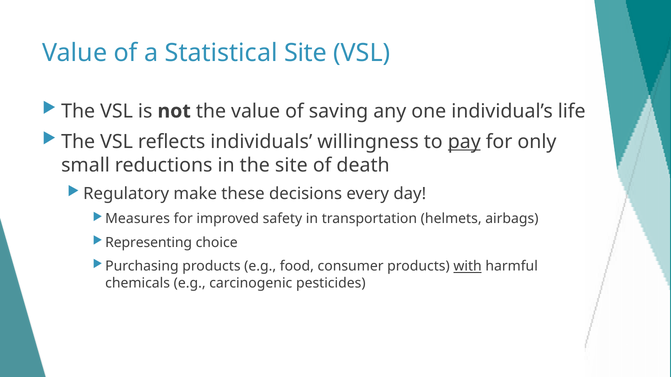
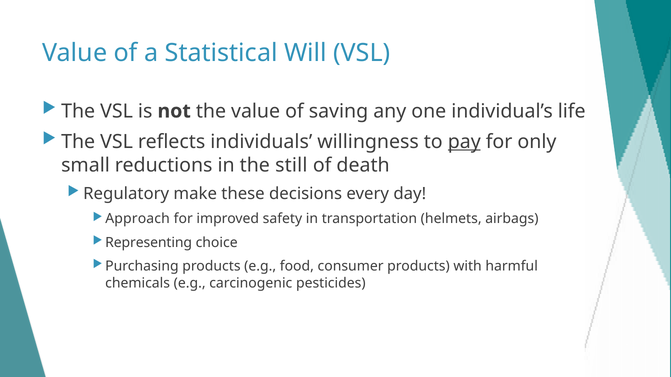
Statistical Site: Site -> Will (305, 53)
the site: site -> still (291, 165)
Measures: Measures -> Approach (138, 219)
with underline: present -> none (468, 267)
